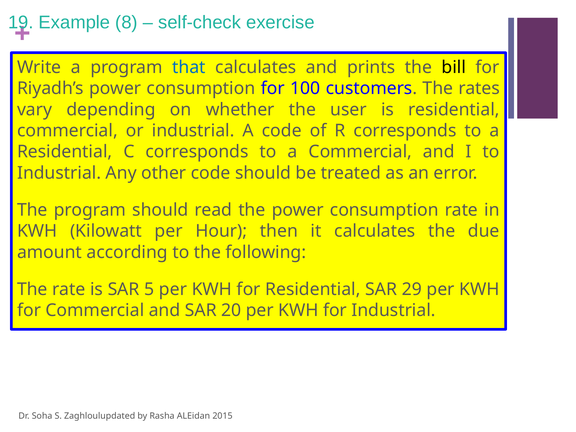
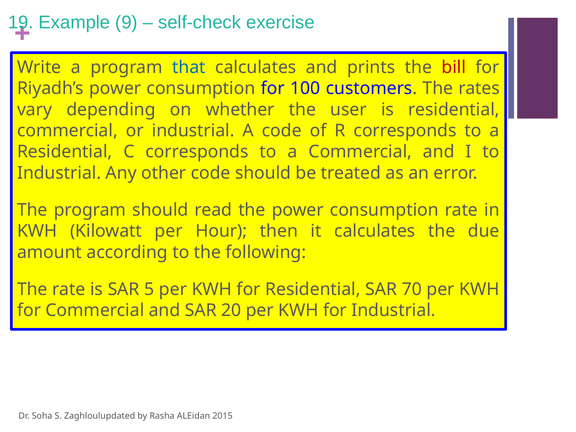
8: 8 -> 9 (127, 23)
bill colour: black -> red (454, 67)
29: 29 -> 70 (412, 289)
